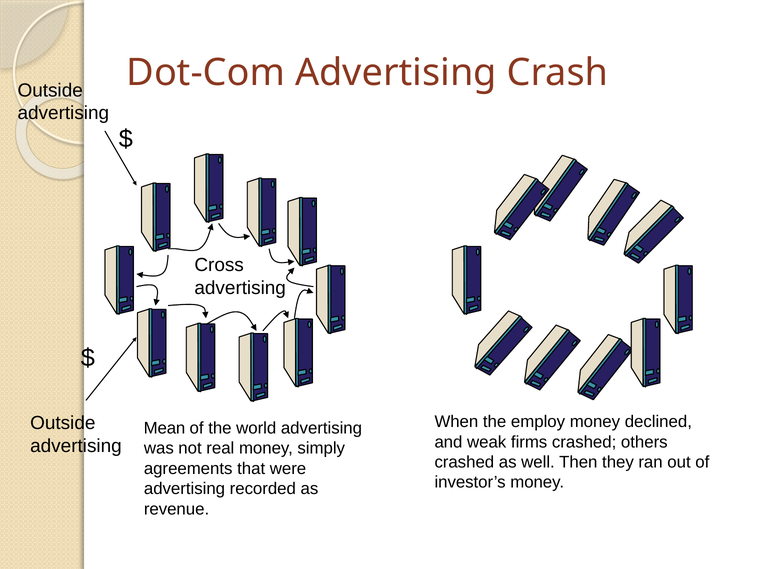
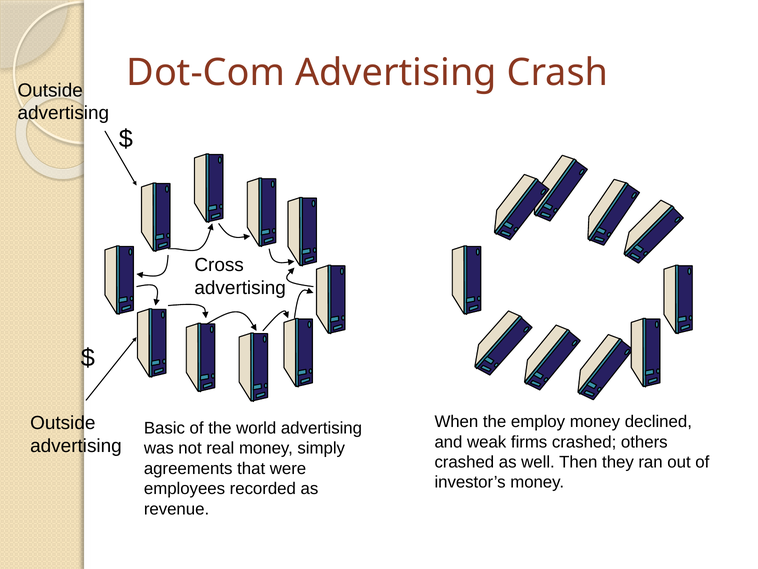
Mean: Mean -> Basic (164, 428)
advertising: advertising -> employees (185, 488)
